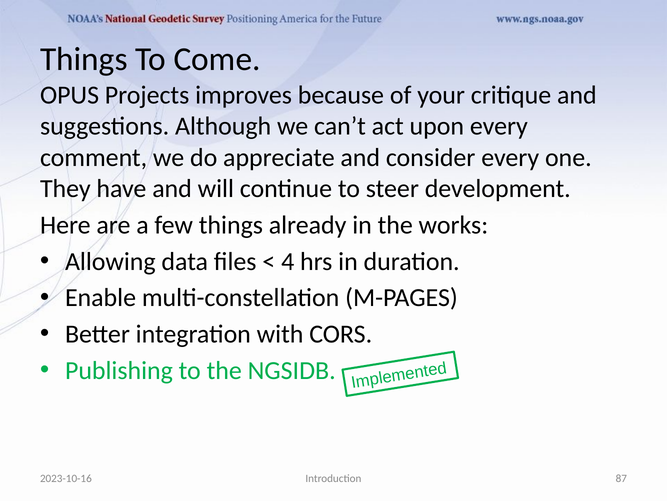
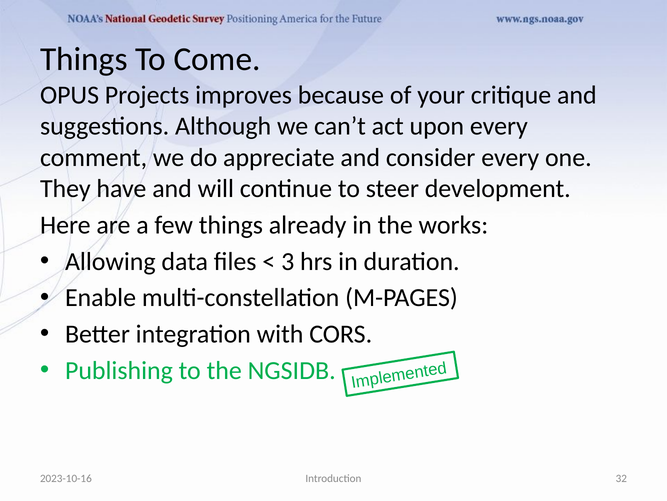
4: 4 -> 3 (288, 261)
87: 87 -> 32 (621, 478)
